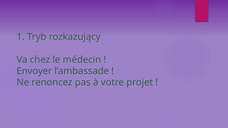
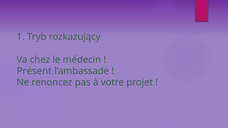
Envoyer: Envoyer -> Présent (34, 71)
